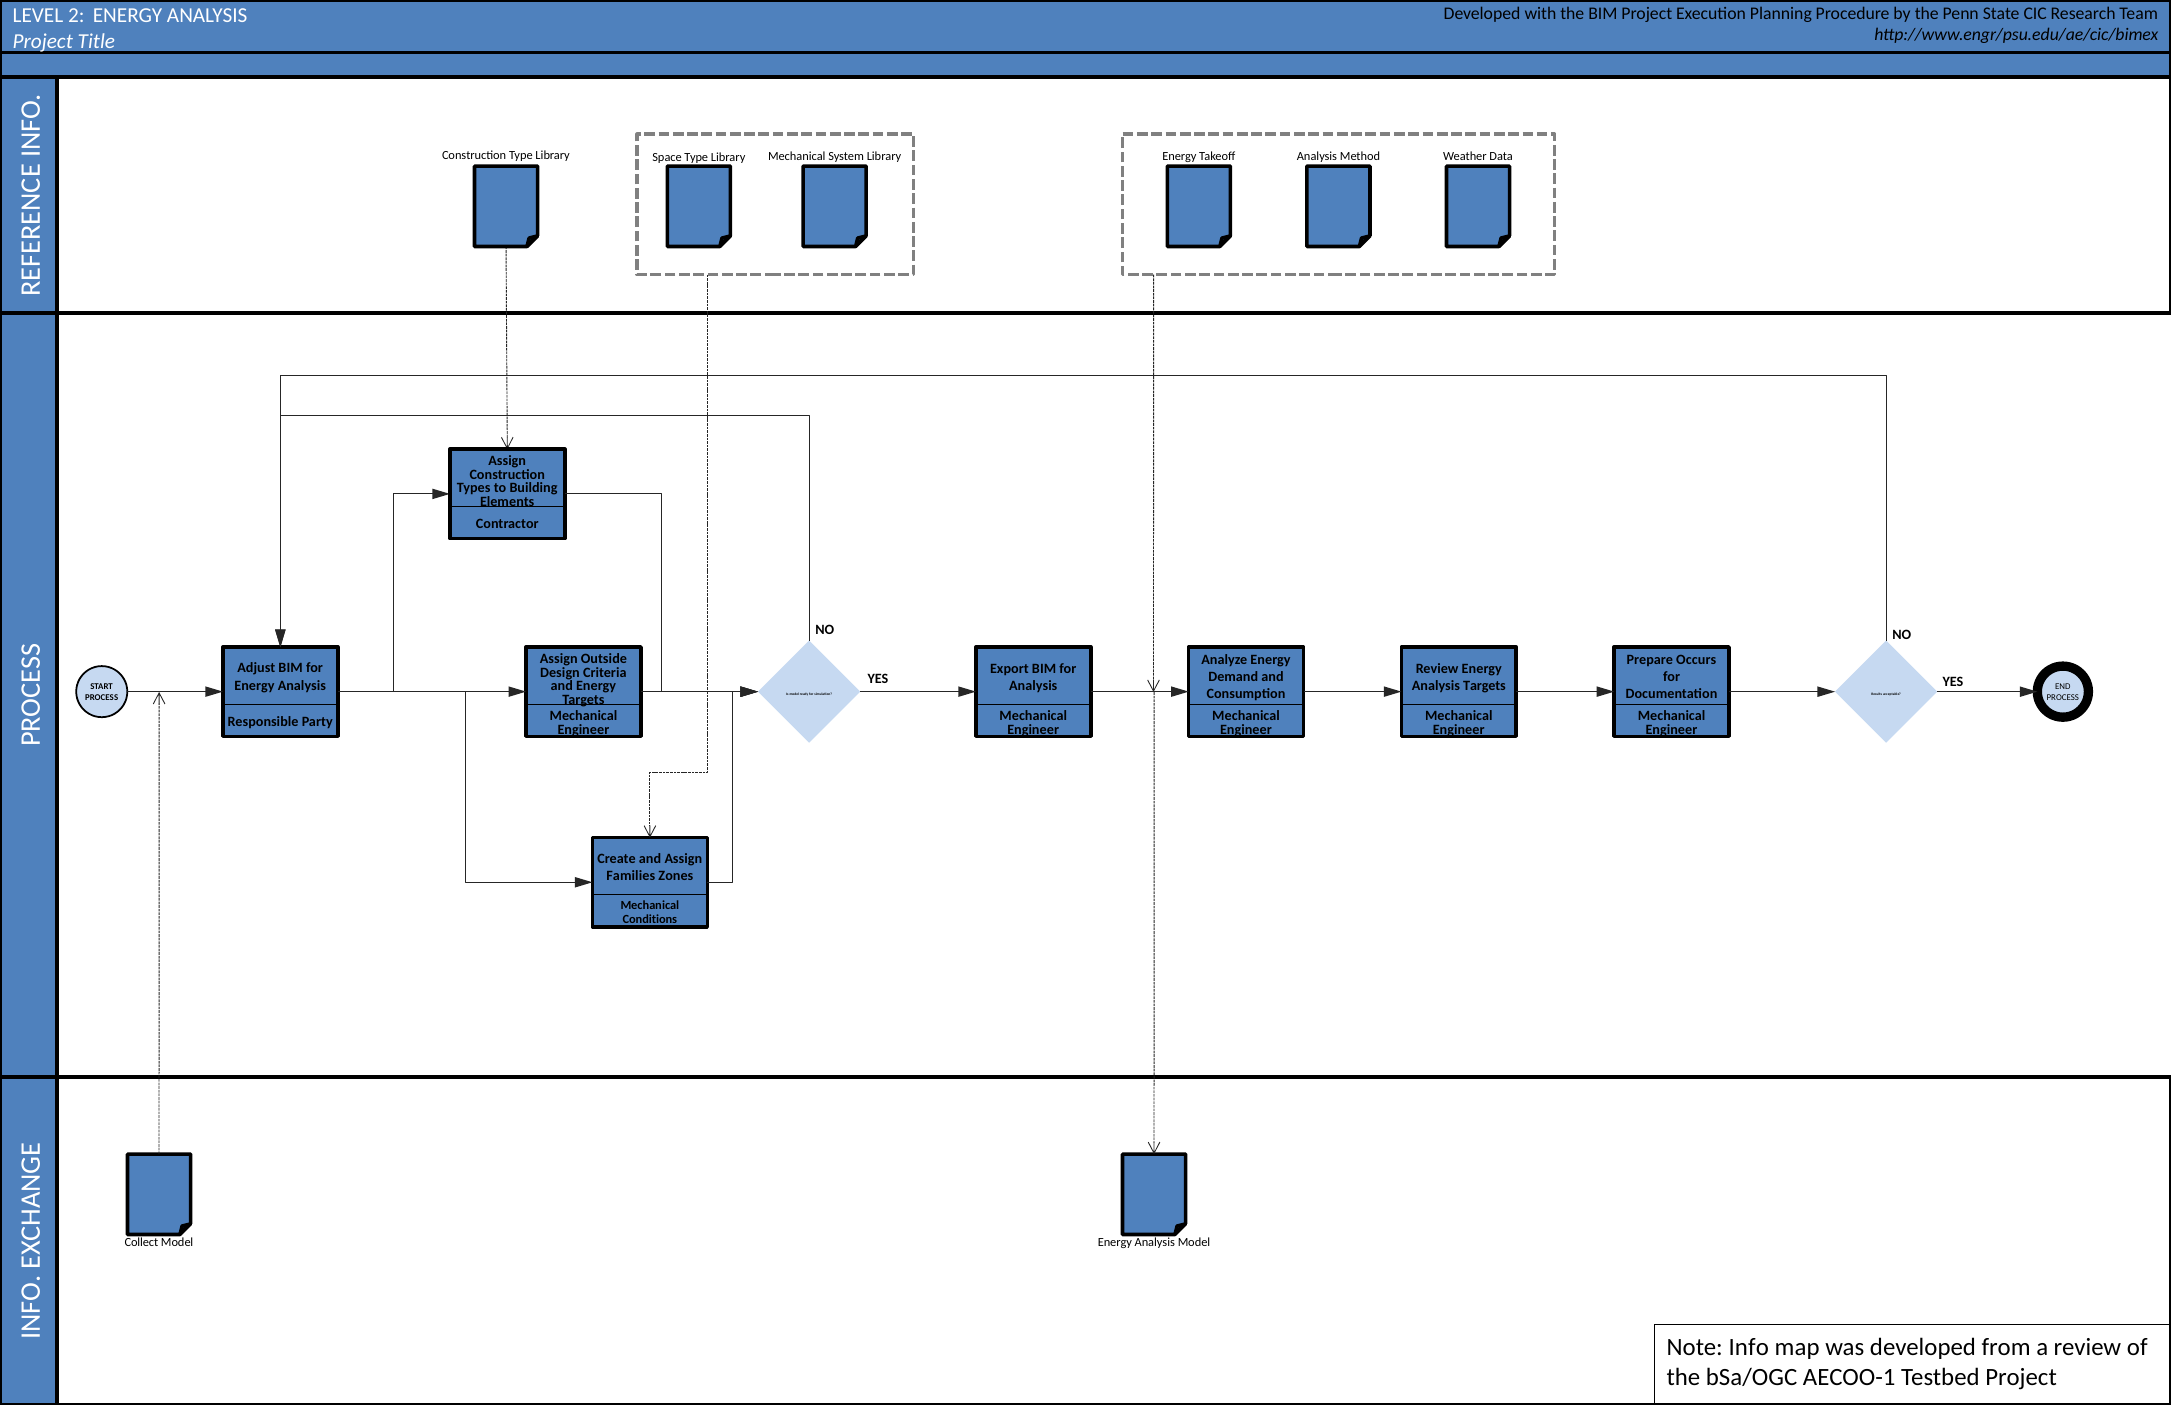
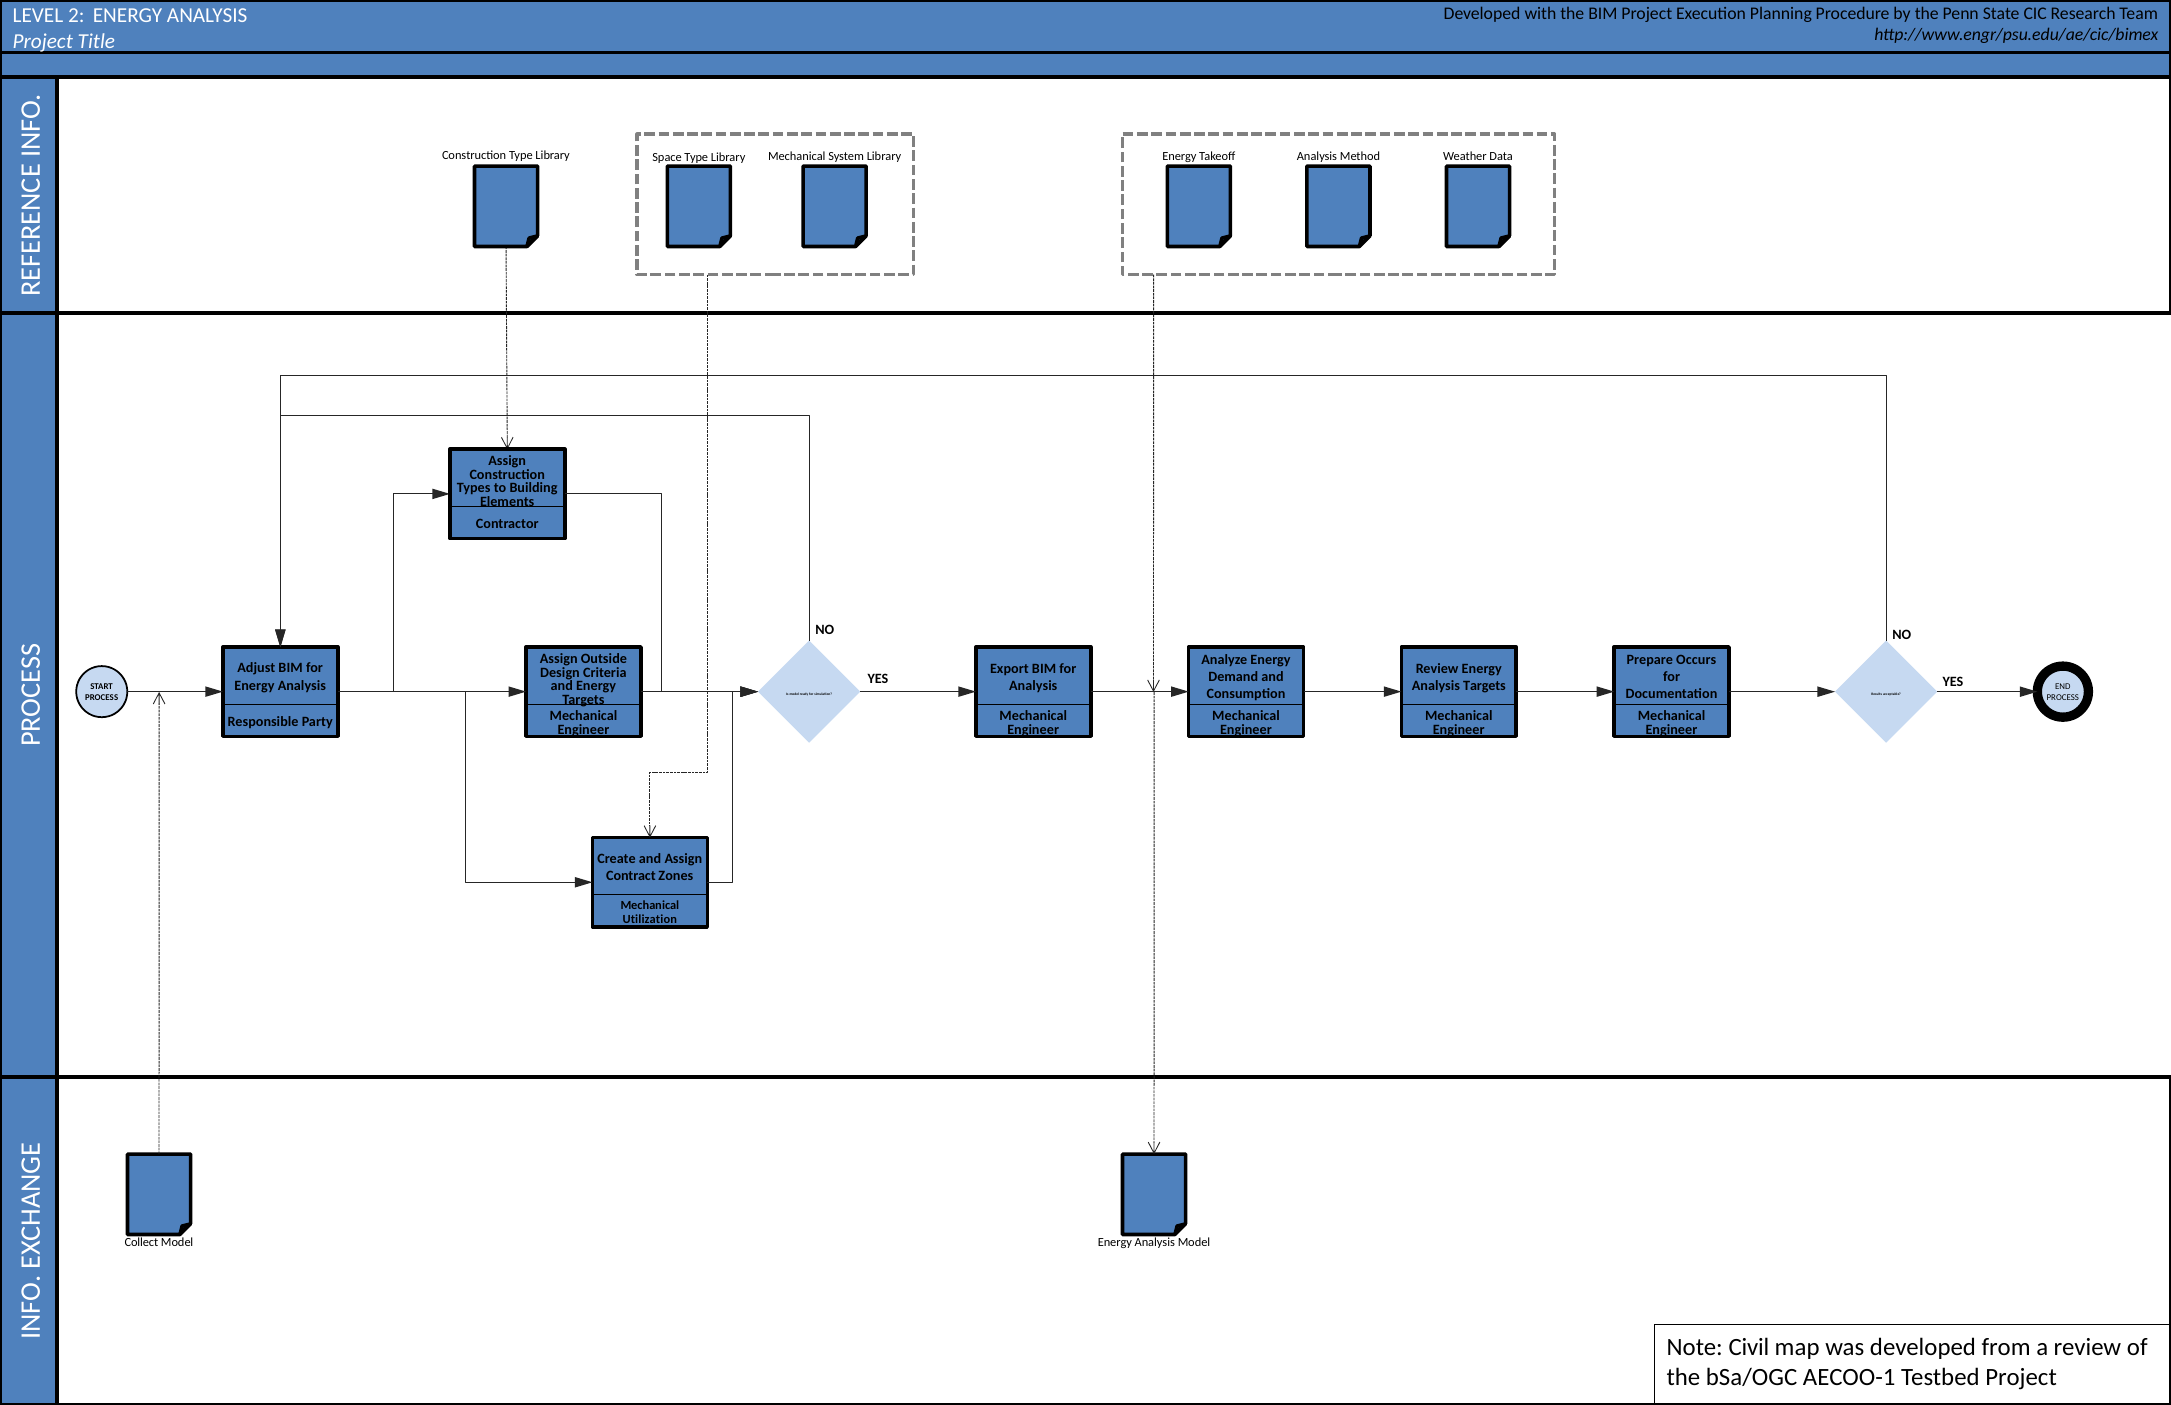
Families: Families -> Contract (631, 876)
Conditions: Conditions -> Utilization (650, 919)
Info: Info -> Civil (1749, 1347)
